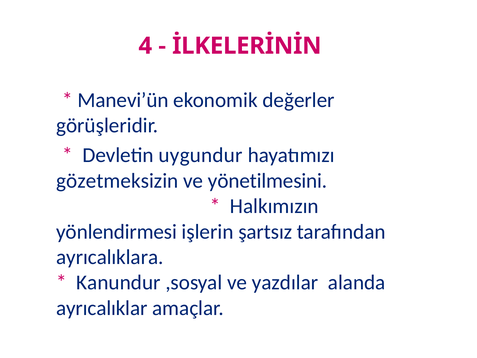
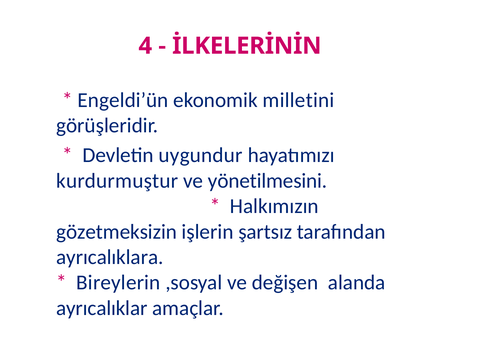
Manevi’ün: Manevi’ün -> Engeldi’ün (123, 100)
değerler: değerler -> milletini (298, 100)
gözetmeksizin: gözetmeksizin -> kurdurmuştur (117, 181)
yönlendirmesi: yönlendirmesi -> gözetmeksizin (117, 232)
Kanundur: Kanundur -> Bireylerin (118, 282)
yazdılar: yazdılar -> değişen (285, 282)
